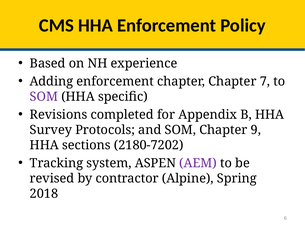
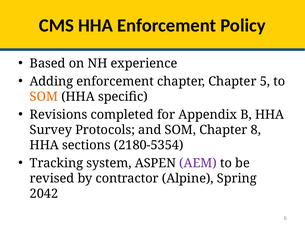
7: 7 -> 5 (265, 81)
SOM colour: purple -> orange (44, 97)
9: 9 -> 8 (256, 130)
2180-7202: 2180-7202 -> 2180-5354 (149, 145)
2018: 2018 -> 2042 (44, 194)
